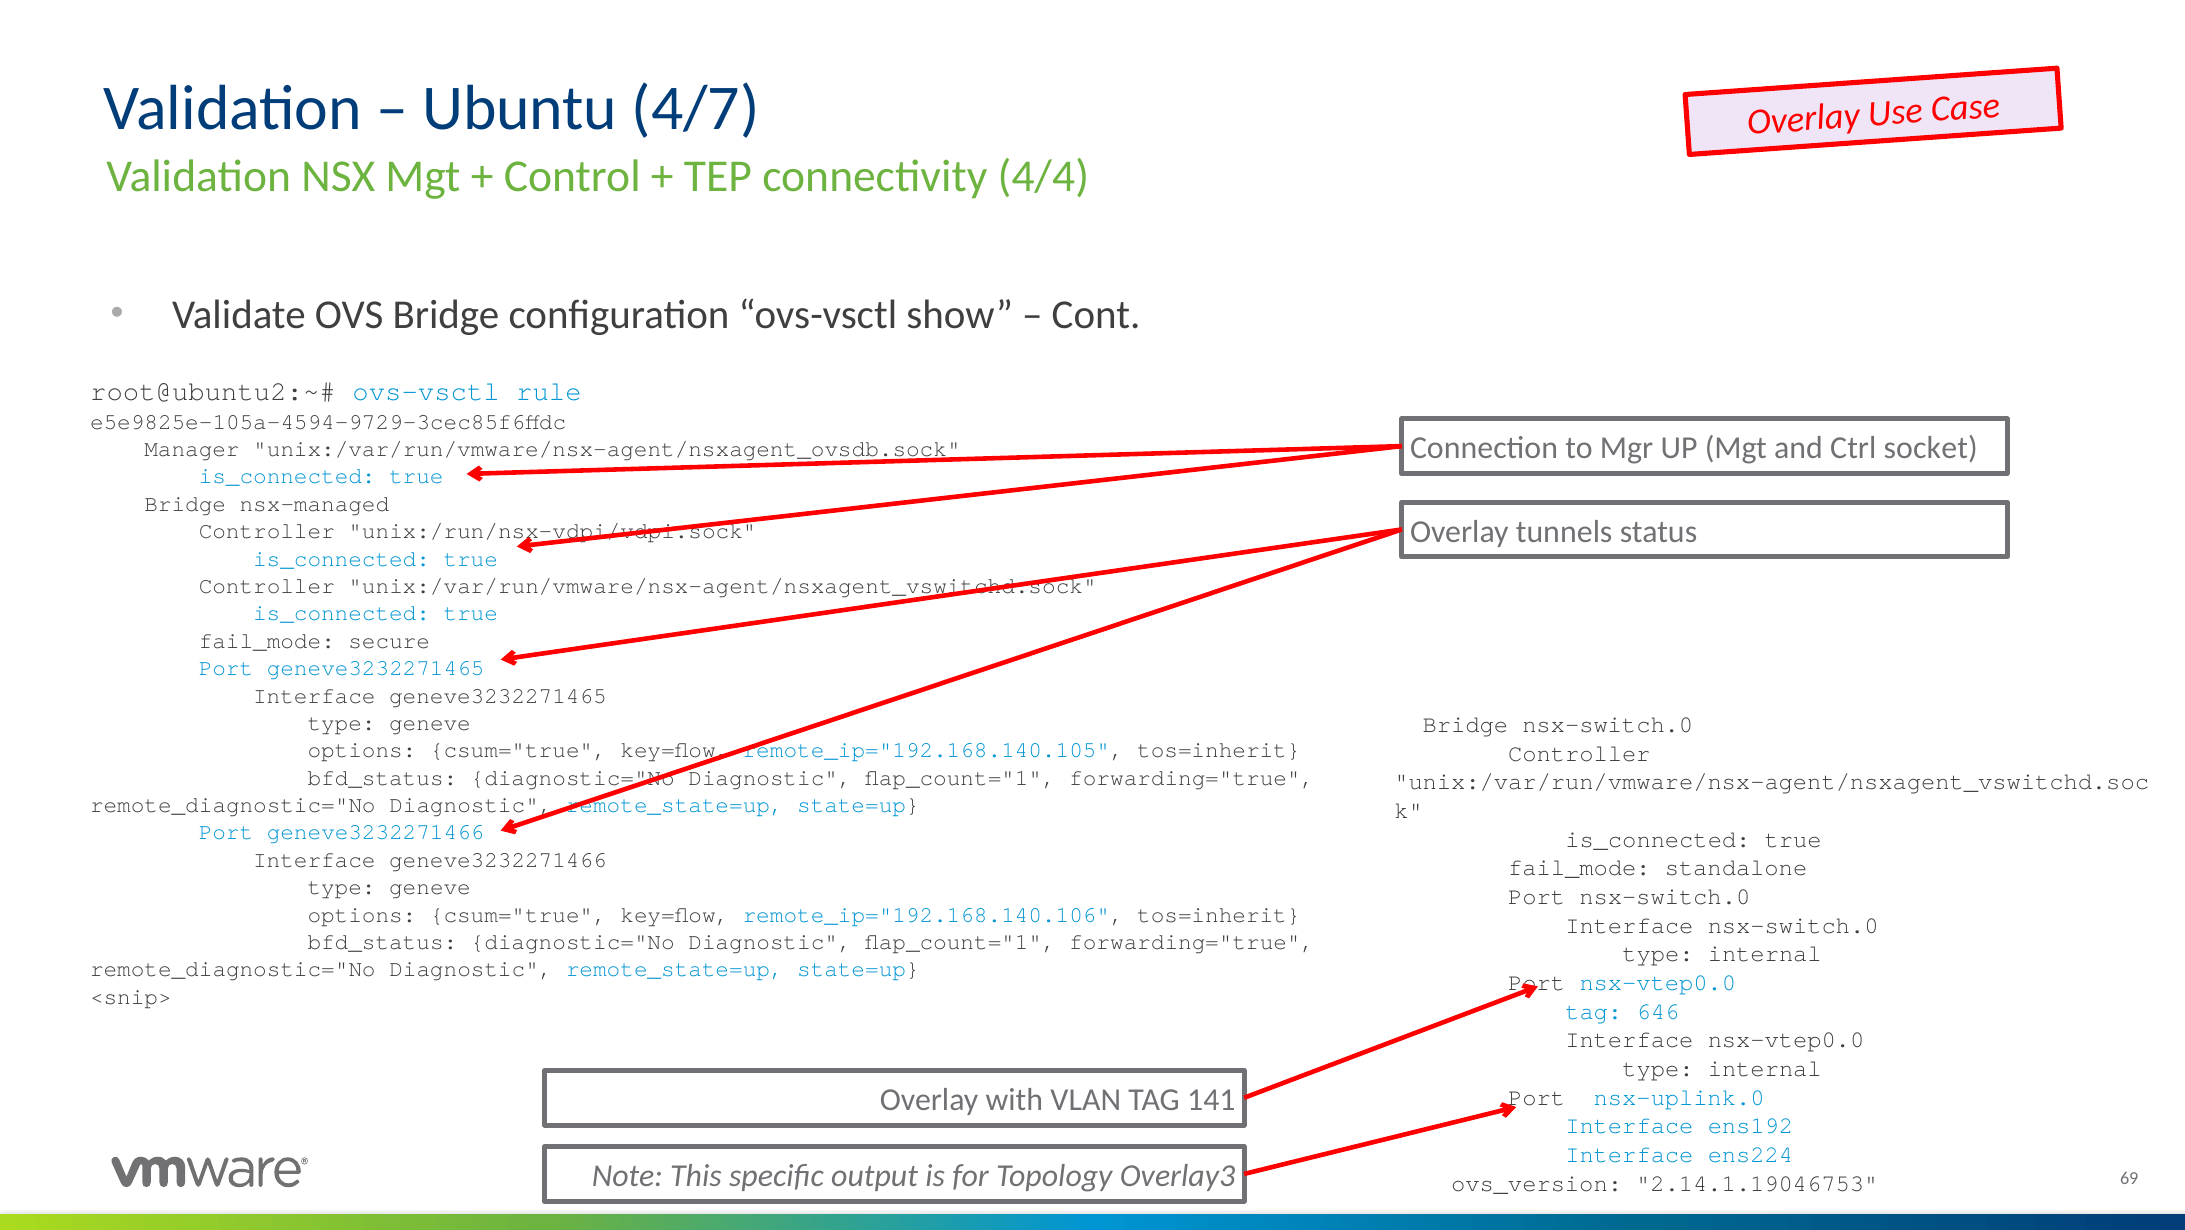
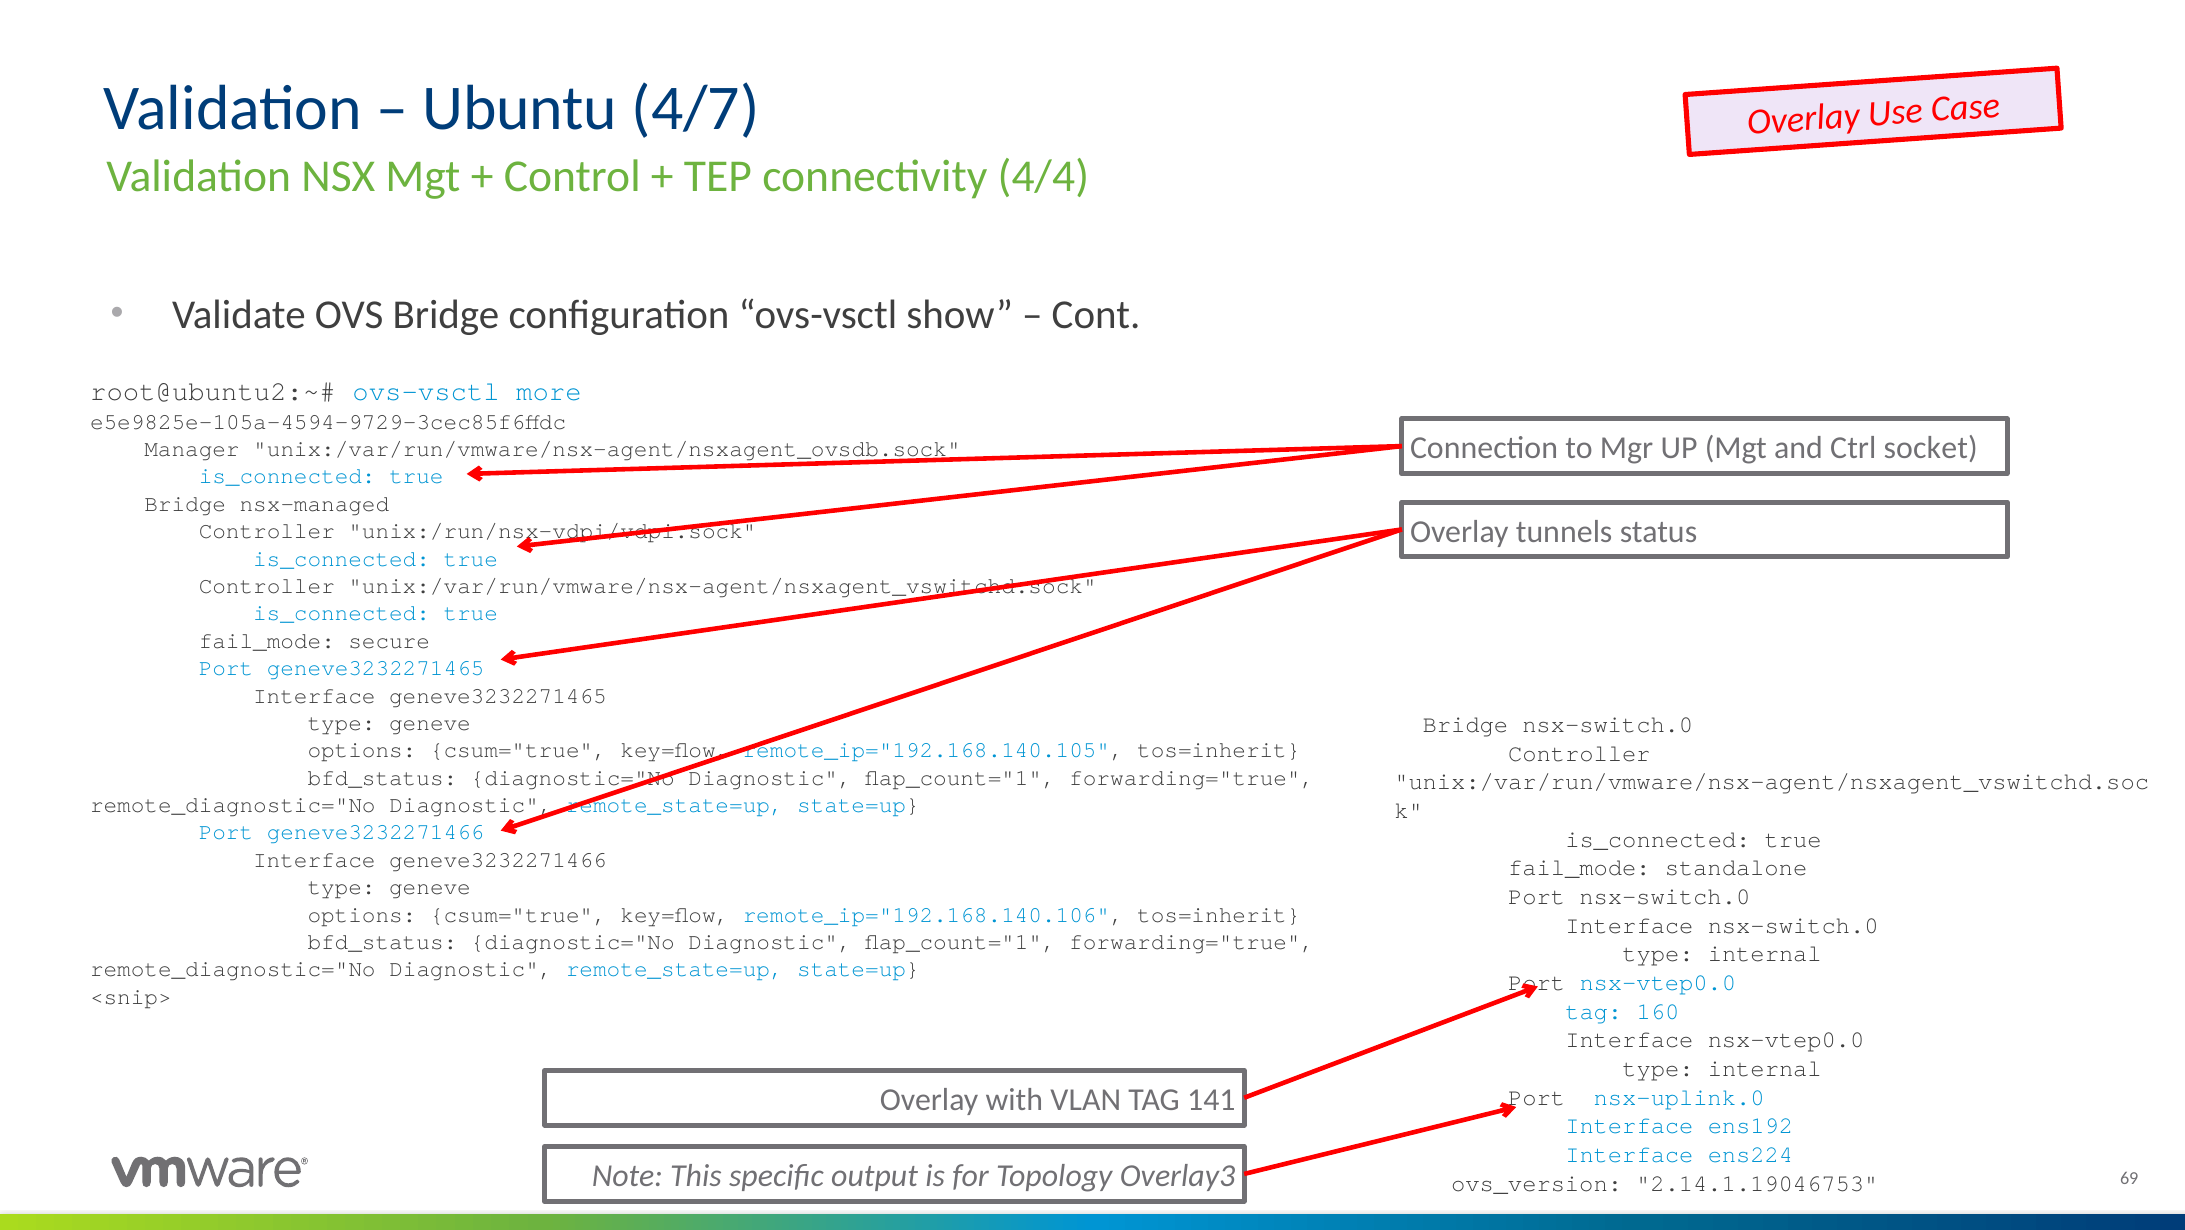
rule: rule -> more (549, 392)
646: 646 -> 160 (1658, 1011)
